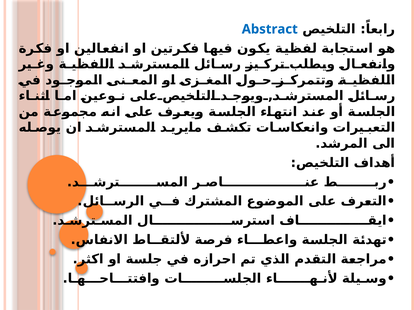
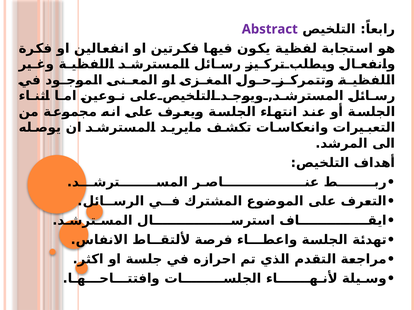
Abstract colour: blue -> purple (270, 29)
